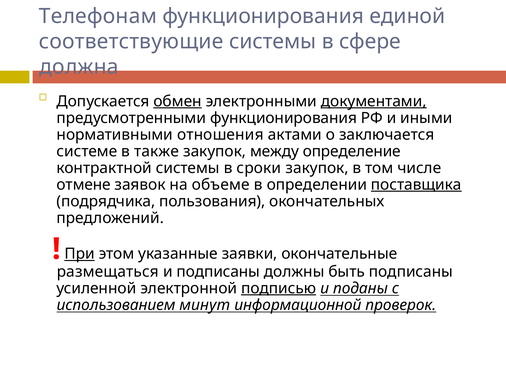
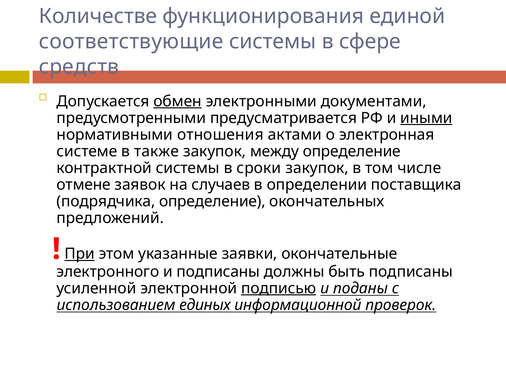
Телефонам: Телефонам -> Количестве (98, 16)
должна: должна -> средств (79, 67)
документами underline: present -> none (374, 101)
предусмотренными функционирования: функционирования -> предусматривается (284, 118)
иными underline: none -> present (426, 118)
заключается: заключается -> электронная (387, 135)
объеме: объеме -> случаев (221, 185)
поставщика underline: present -> none (416, 185)
подрядчика пользования: пользования -> определение (212, 202)
размещаться: размещаться -> электронного (108, 272)
минут: минут -> единых (205, 305)
